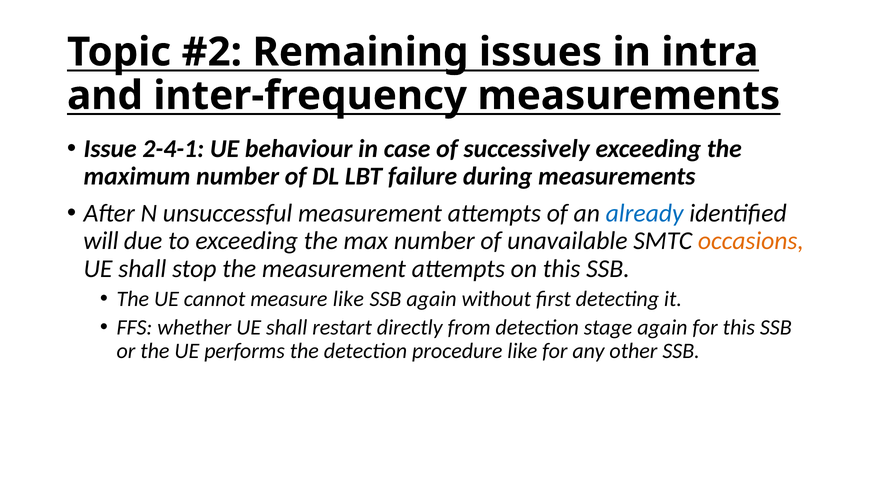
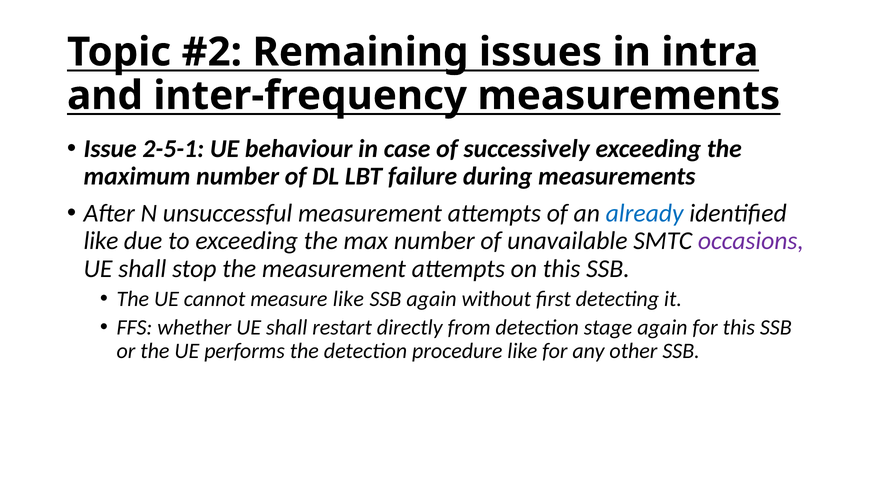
2-4-1: 2-4-1 -> 2-5-1 (173, 149)
will: will -> like (101, 241)
occasions colour: orange -> purple (751, 241)
